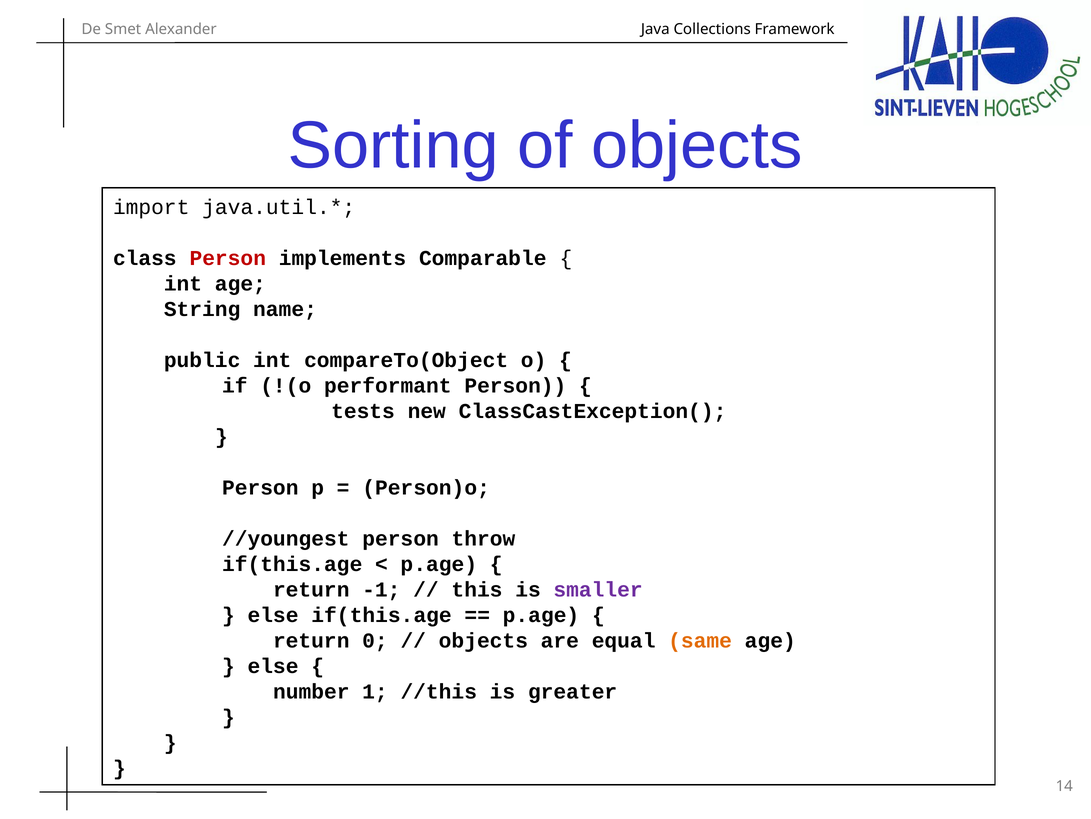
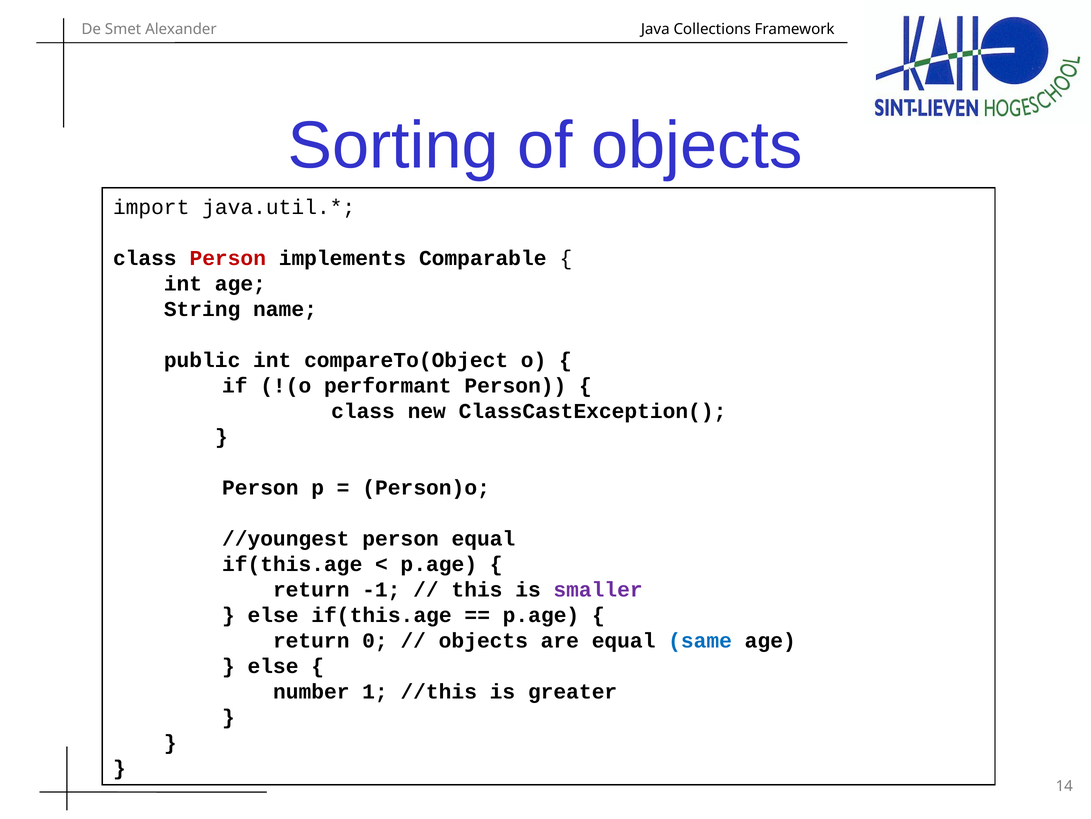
tests: tests -> class (363, 411)
person throw: throw -> equal (483, 538)
same colour: orange -> blue (700, 640)
